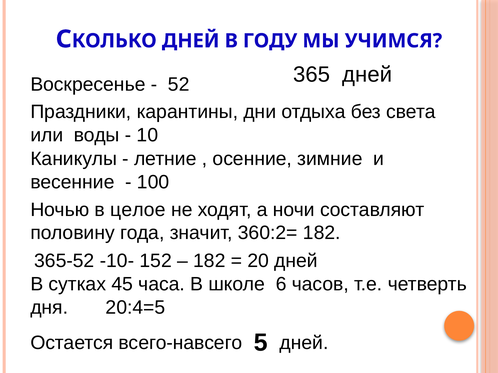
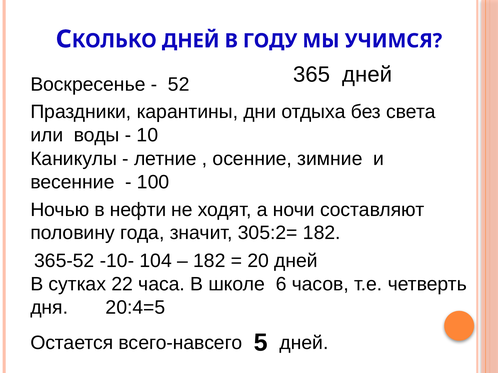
целое: целое -> нефти (138, 210)
360:2=: 360:2= -> 305:2= (268, 233)
152: 152 -> 104 (156, 261)
45: 45 -> 22 (122, 285)
